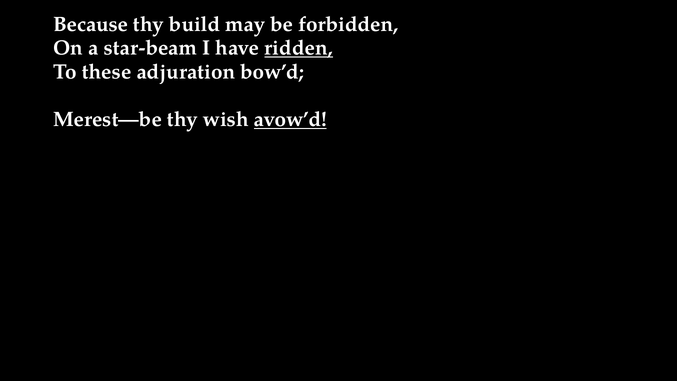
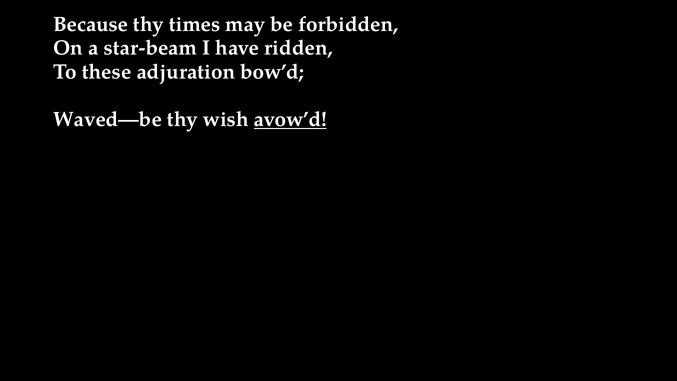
build: build -> times (195, 24)
ridden underline: present -> none (299, 48)
Merest—be: Merest—be -> Waved—be (108, 120)
